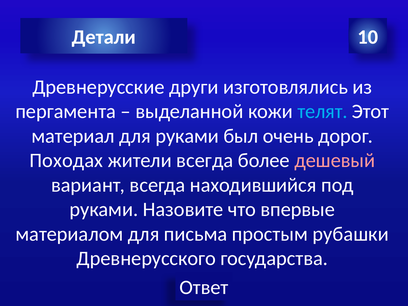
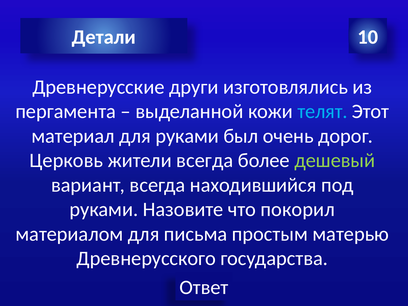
Походах: Походах -> Церковь (66, 161)
дешевый colour: pink -> light green (335, 161)
впервые: впервые -> покорил (298, 210)
рубашки: рубашки -> матерью (351, 234)
